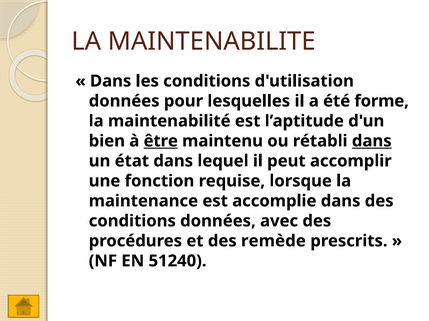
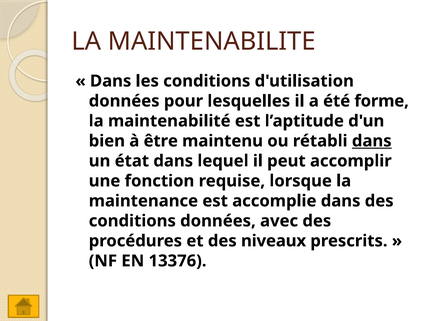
être underline: present -> none (161, 141)
remède: remède -> niveaux (274, 241)
51240: 51240 -> 13376 (178, 262)
